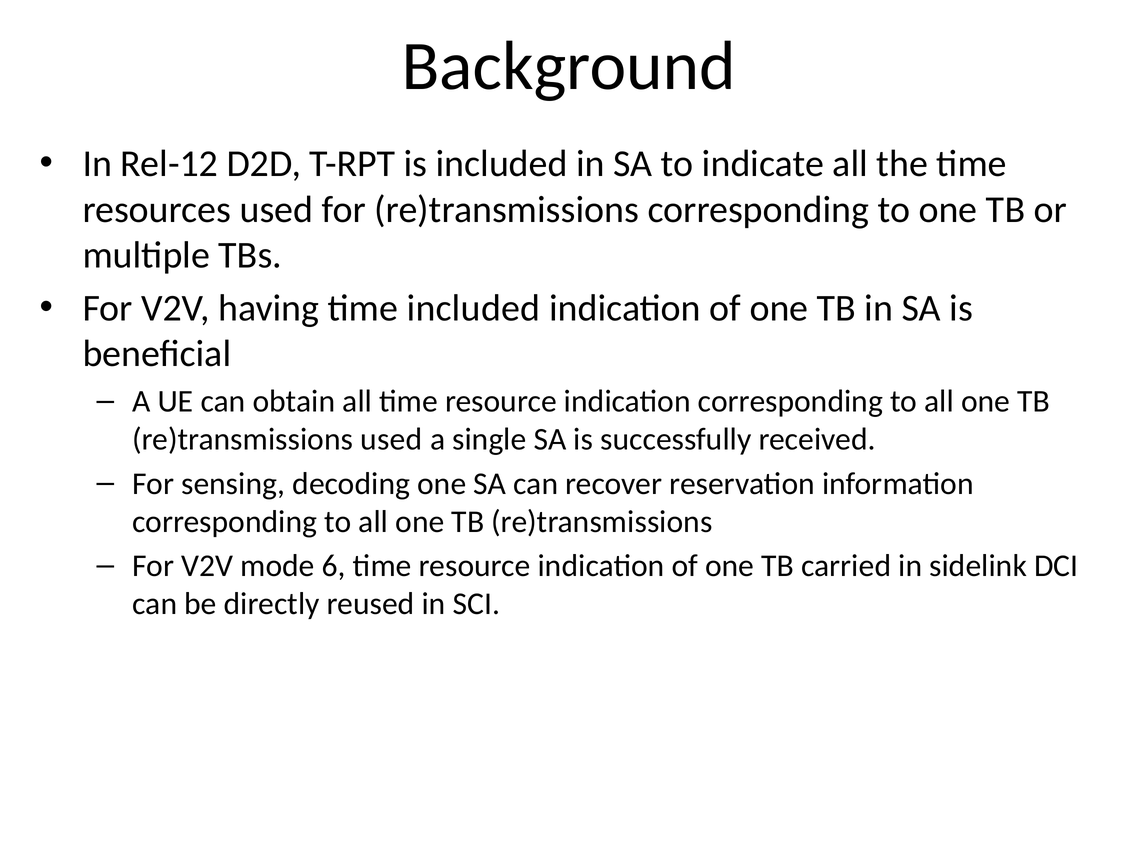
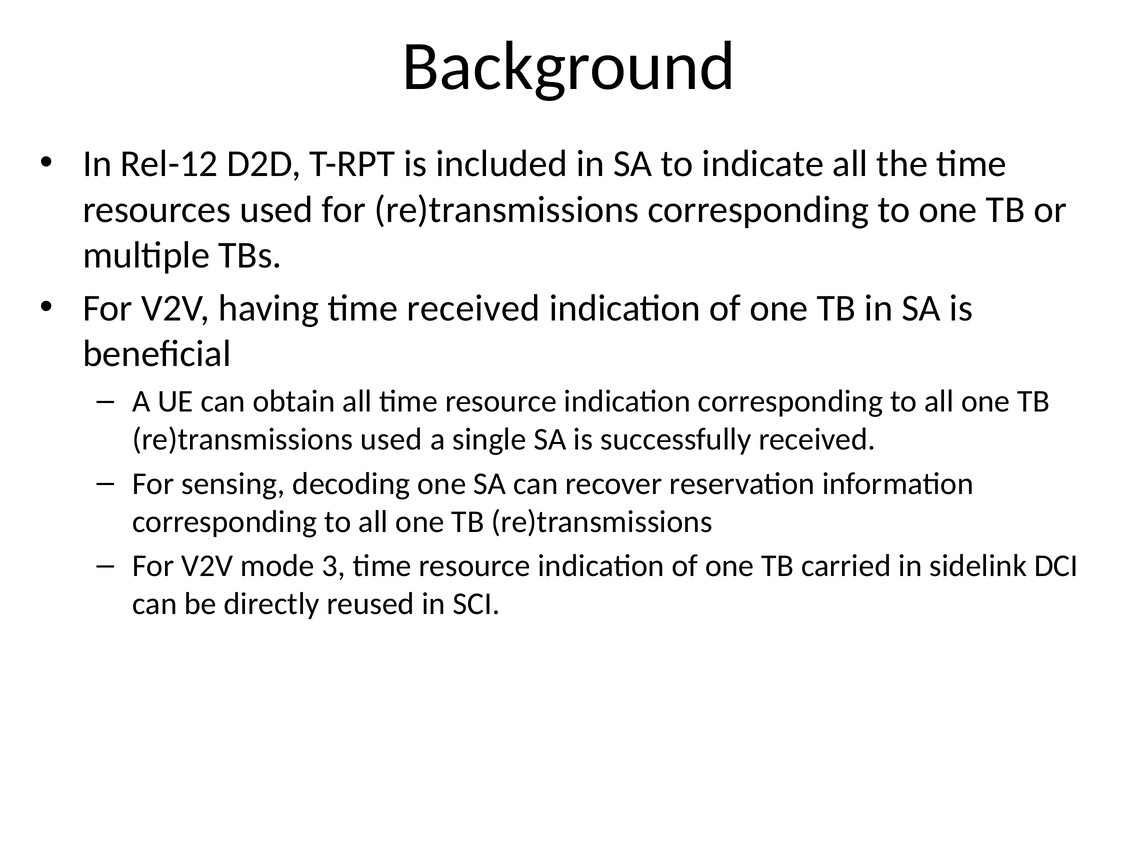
time included: included -> received (473, 308)
6: 6 -> 3 (334, 566)
